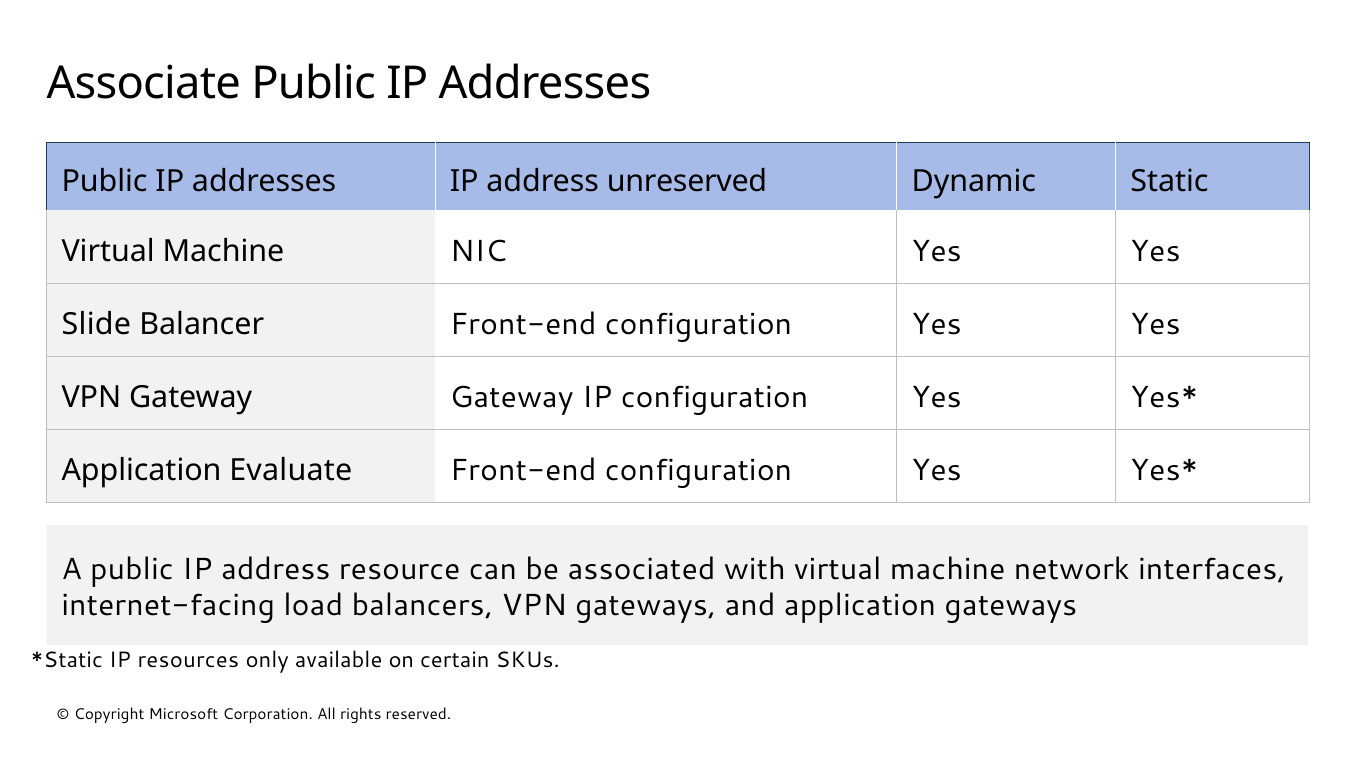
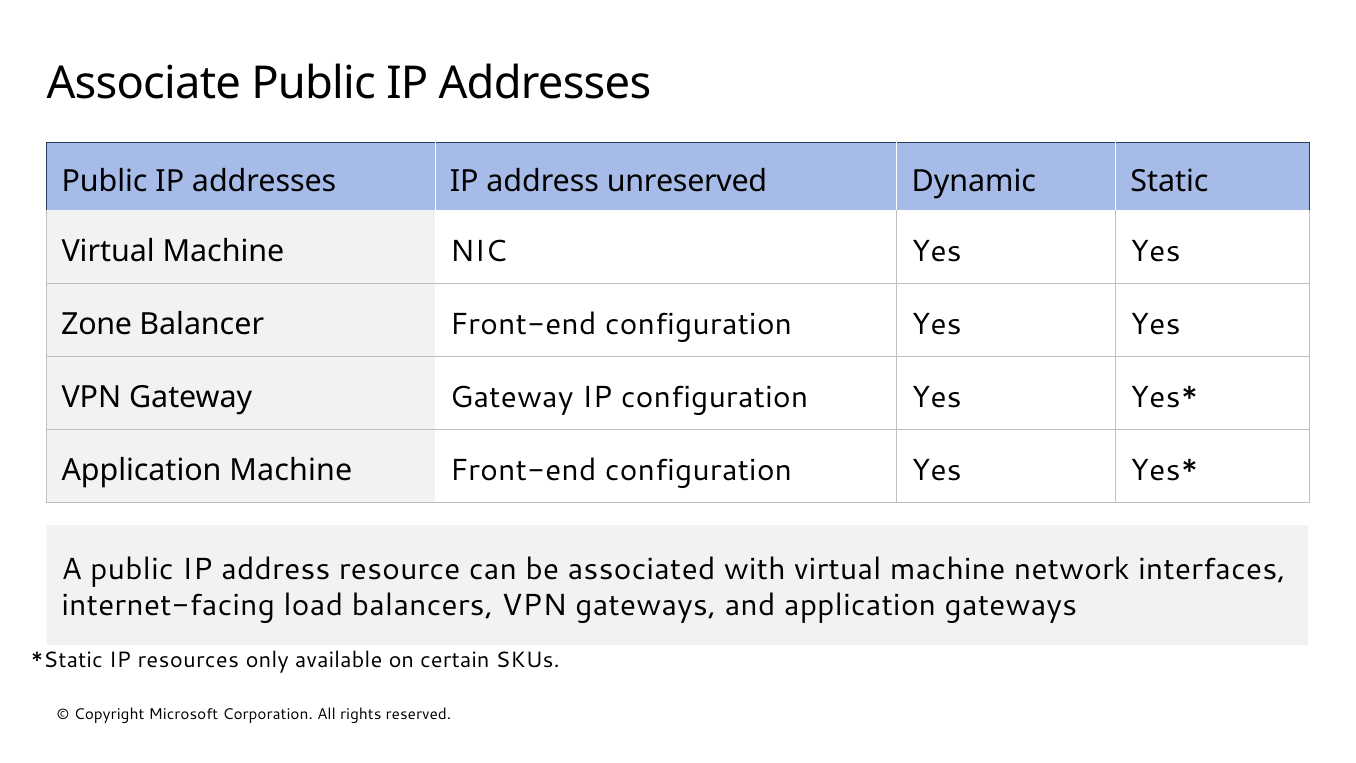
Slide: Slide -> Zone (97, 325)
Application Evaluate: Evaluate -> Machine (291, 471)
